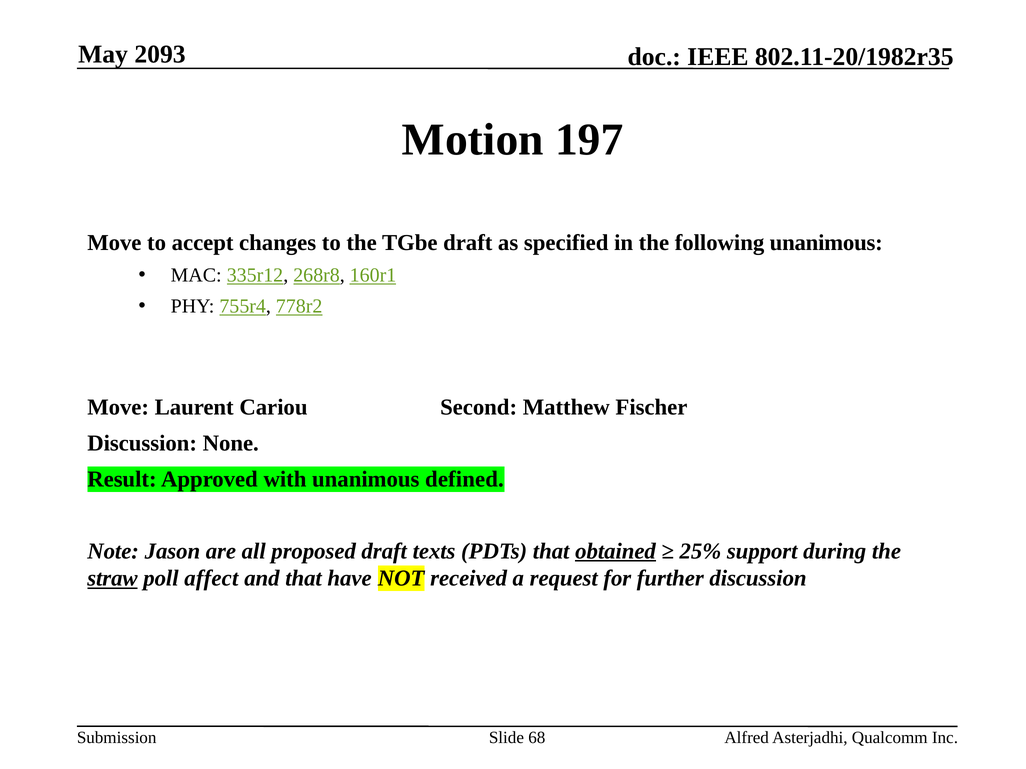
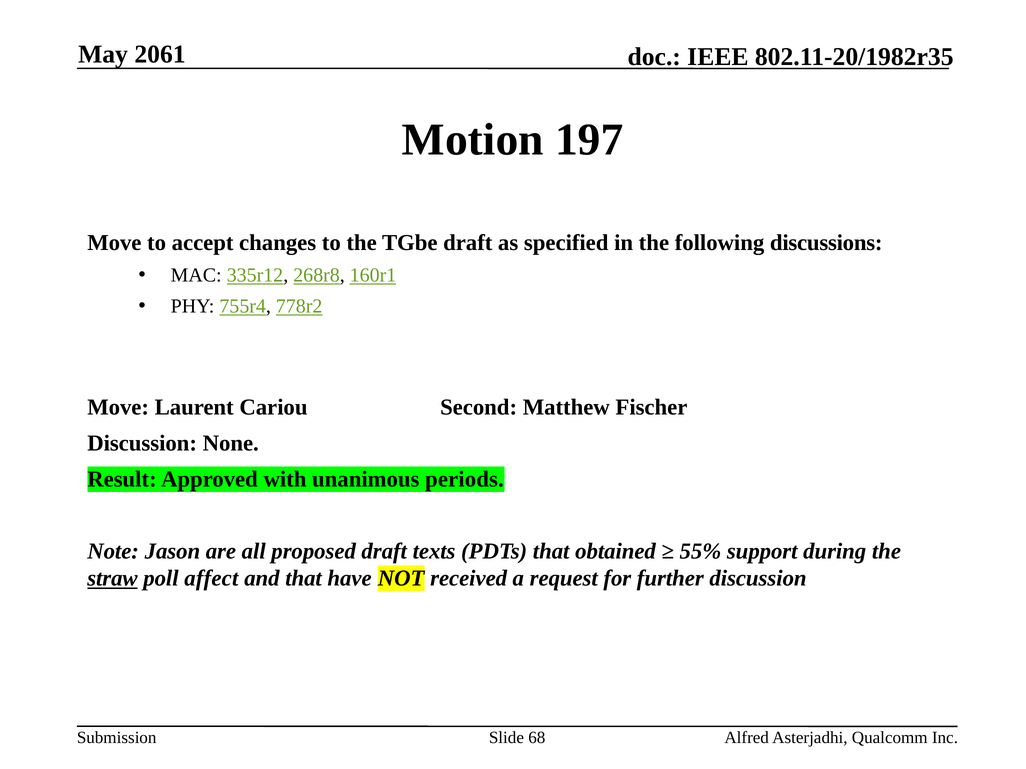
2093: 2093 -> 2061 (160, 54)
following unanimous: unanimous -> discussions (826, 243)
defined: defined -> periods (464, 480)
obtained underline: present -> none (616, 551)
25%: 25% -> 55% (700, 551)
